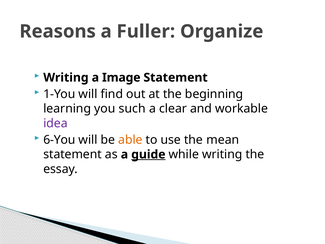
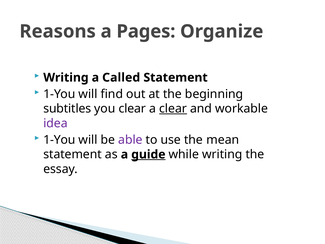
Fuller: Fuller -> Pages (146, 31)
Image: Image -> Called (121, 77)
learning: learning -> subtitles (67, 109)
you such: such -> clear (132, 109)
clear underline: none -> present (173, 109)
6-You: 6-You -> 1-You (59, 140)
able colour: orange -> purple (130, 140)
